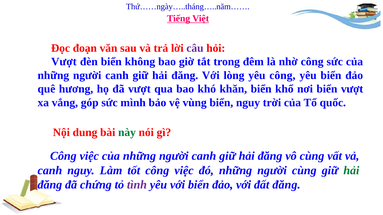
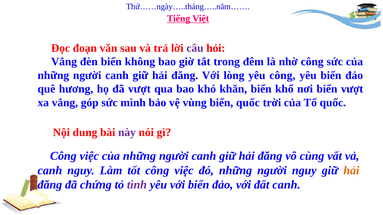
Vượt: Vượt -> Vắng (64, 62)
biển nguy: nguy -> quốc (248, 103)
này colour: green -> purple (127, 132)
người cùng: cùng -> nguy (304, 170)
hải colour: green -> orange (351, 170)
đất đăng: đăng -> canh (286, 185)
